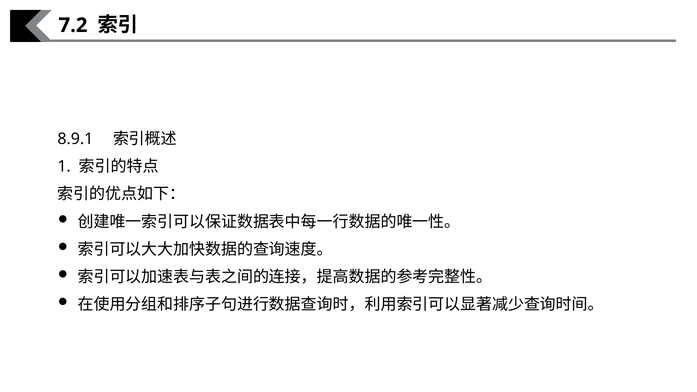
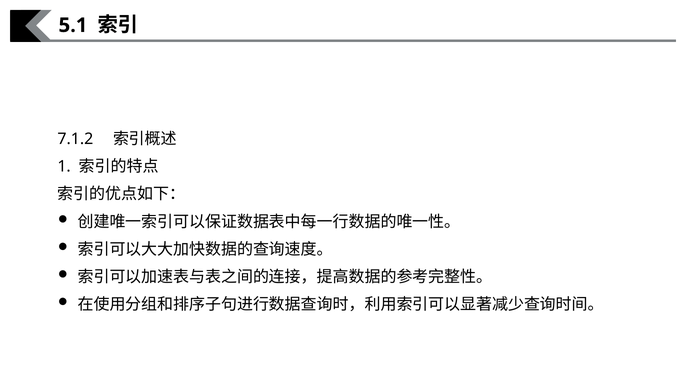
7.2: 7.2 -> 5.1 (73, 25)
8.9.1: 8.9.1 -> 7.1.2 (75, 139)
